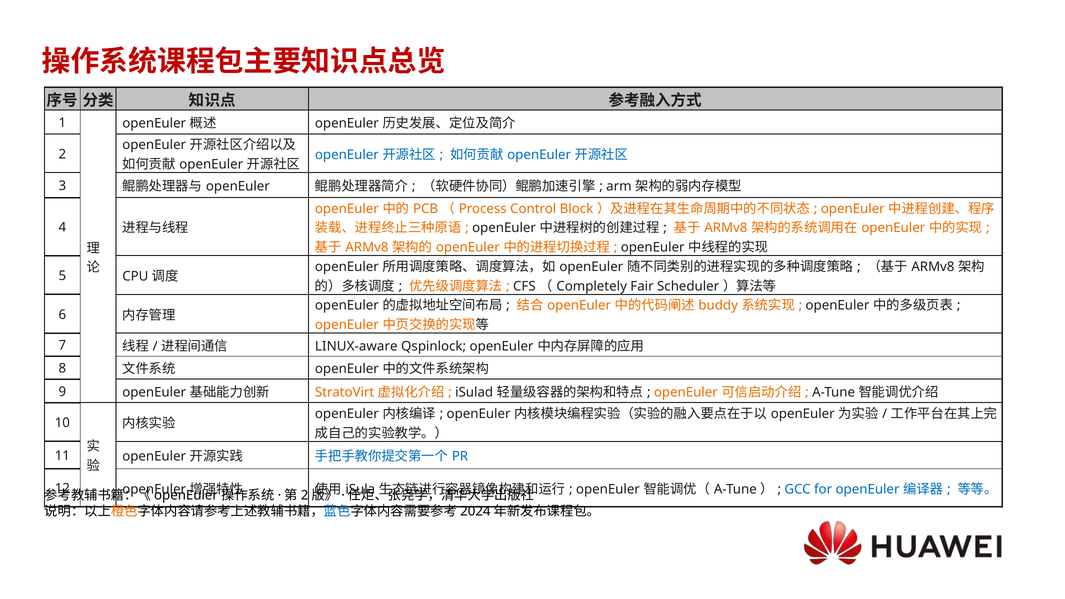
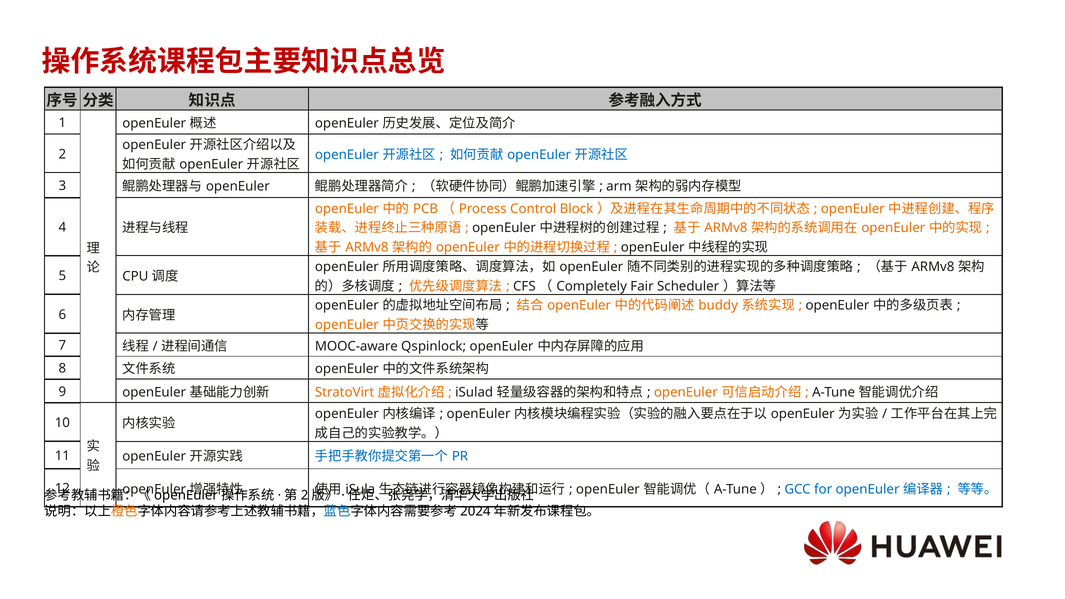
LINUX-aware: LINUX-aware -> MOOC-aware (356, 346)
